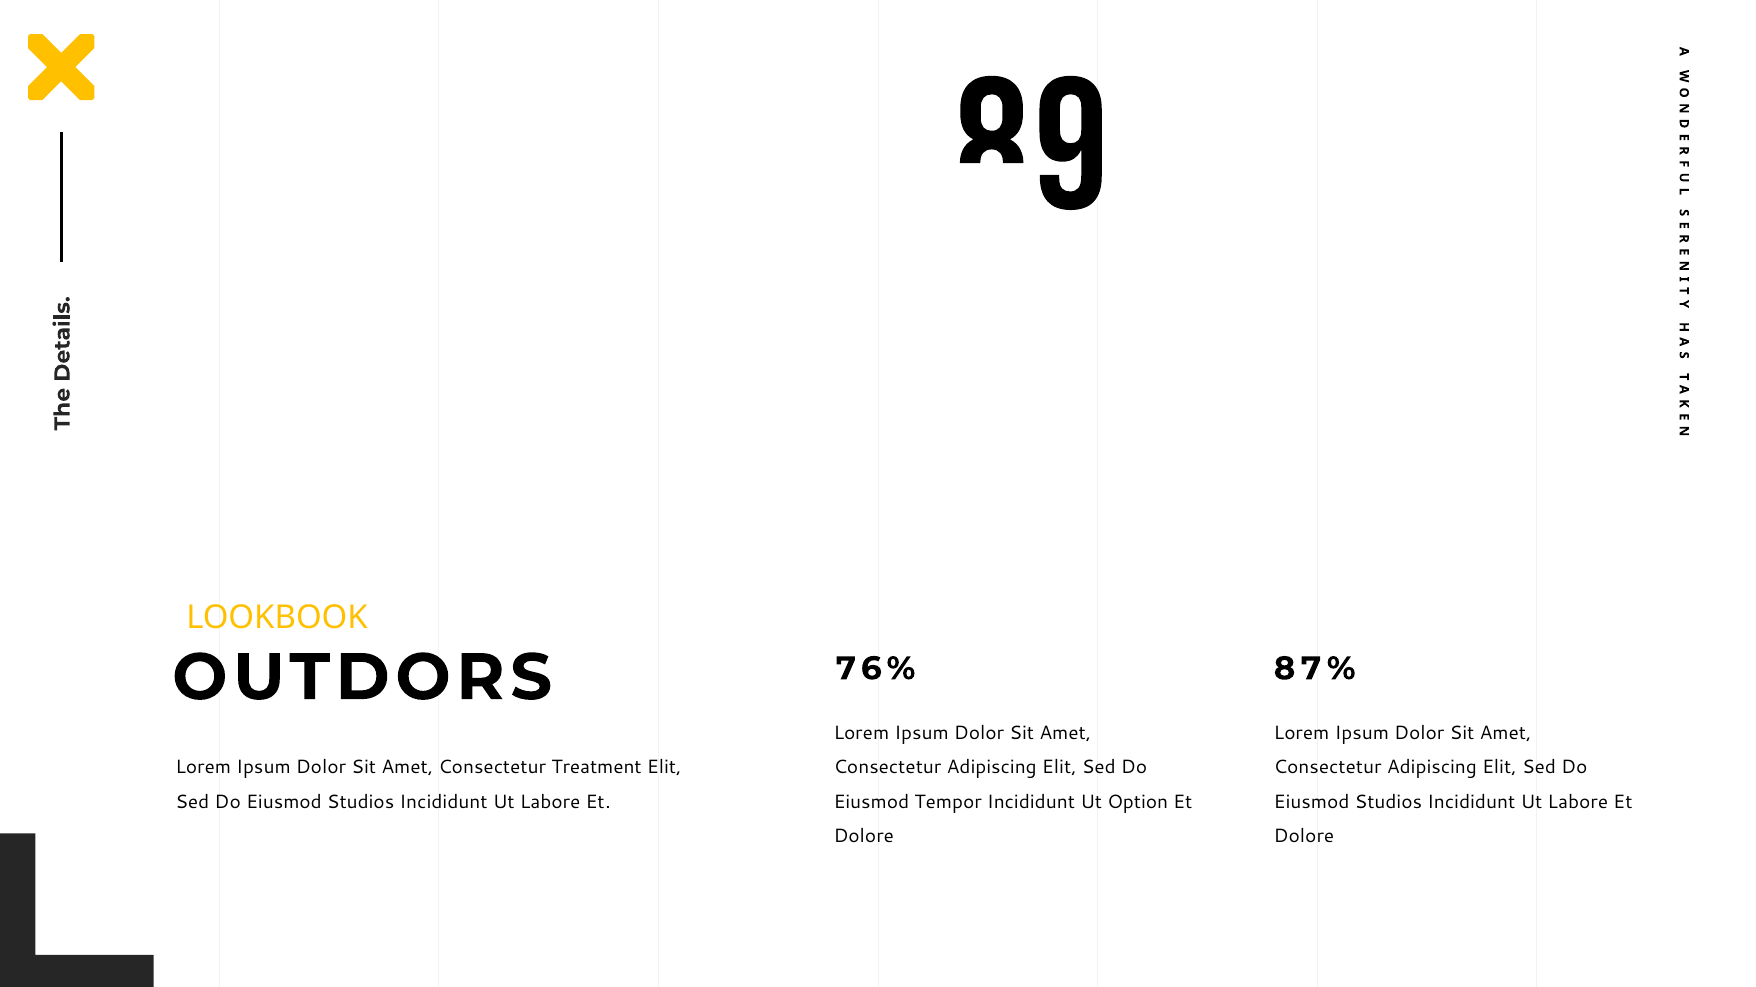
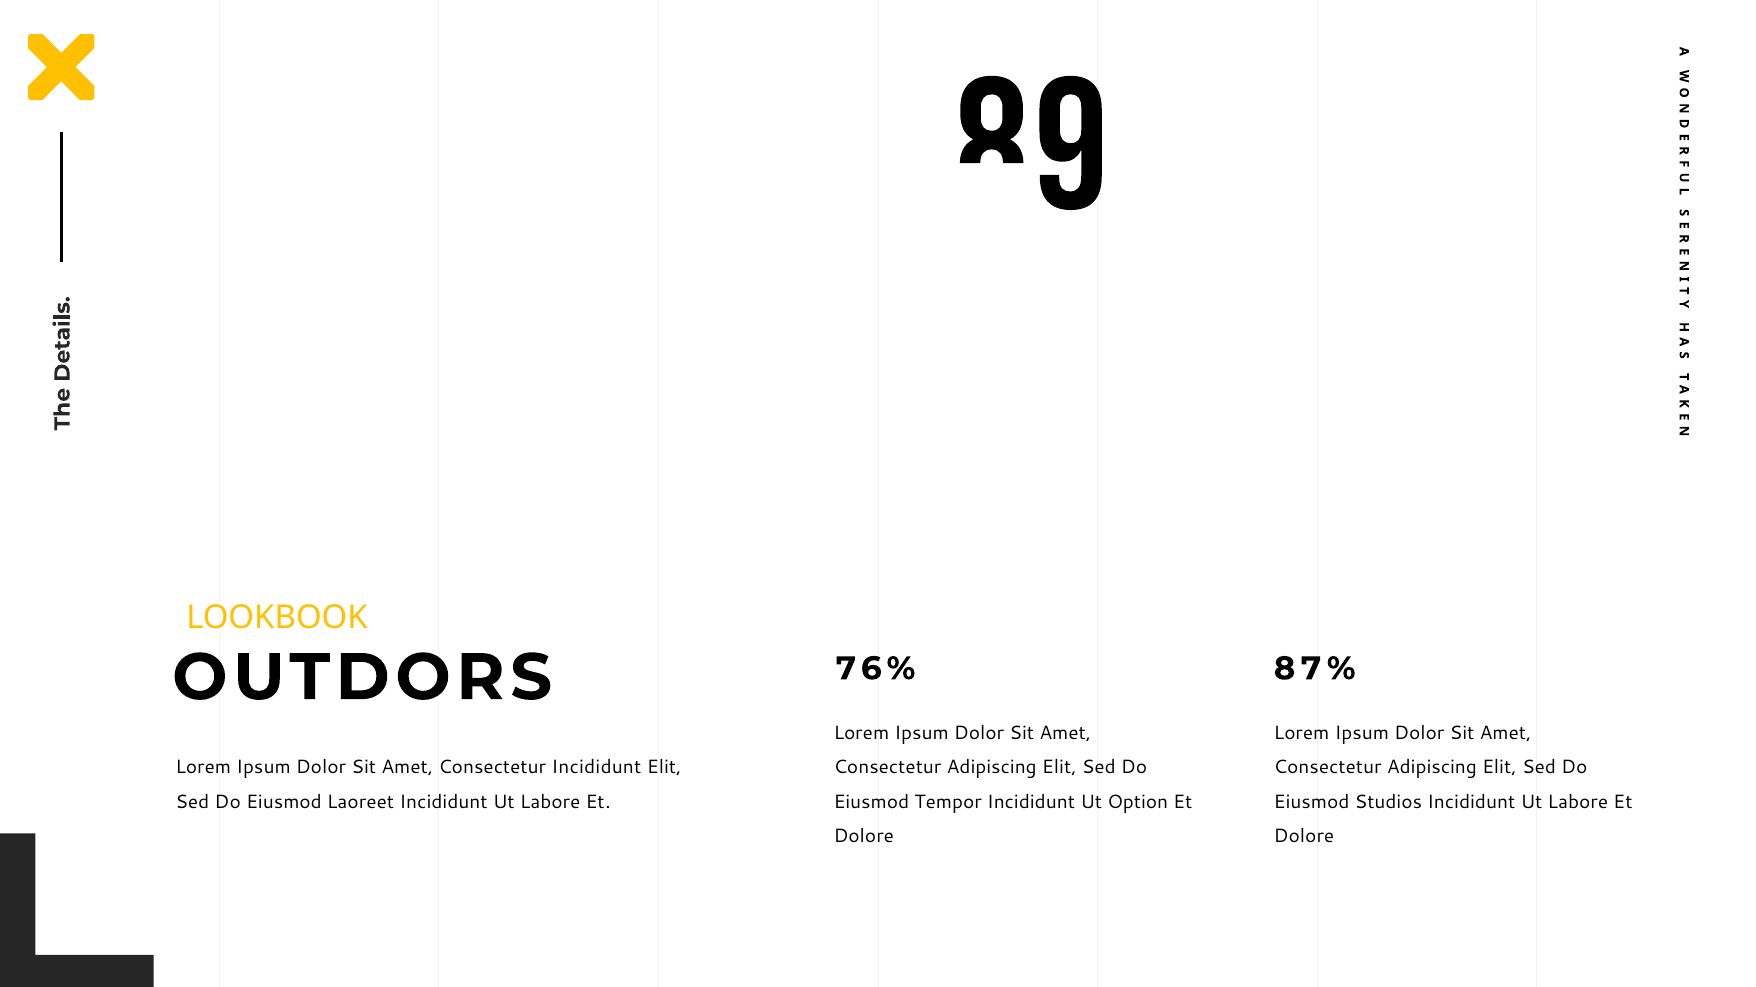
Consectetur Treatment: Treatment -> Incididunt (596, 768)
Studios: Studios -> Laoreet (361, 803)
